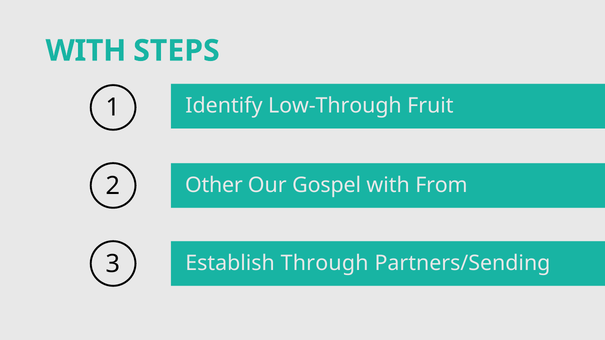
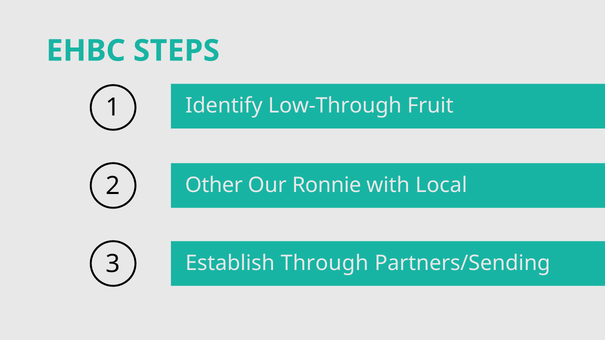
WITH: WITH -> EHBC (86, 51)
Gospel: Gospel -> Ronnie (327, 185)
From: From -> Local (441, 185)
